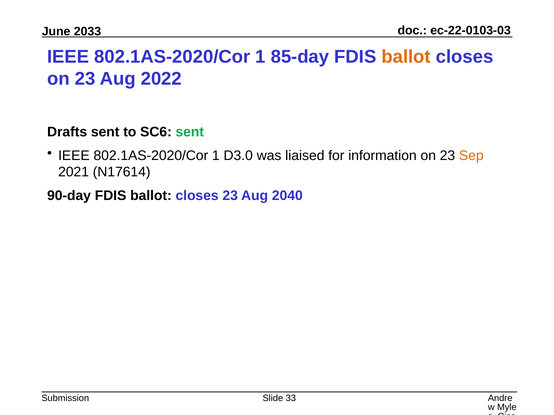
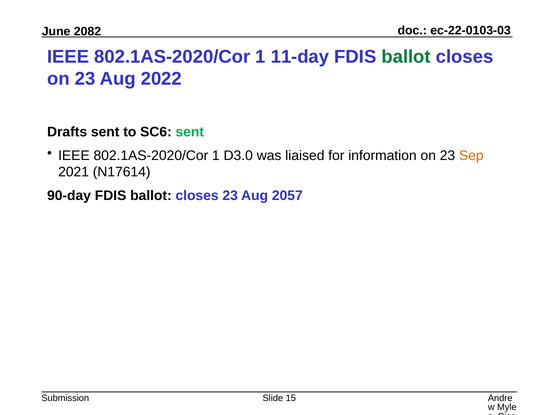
2033: 2033 -> 2082 (87, 31)
85-day: 85-day -> 11-day (300, 57)
ballot colour: orange -> green (406, 57)
2040: 2040 -> 2057 (287, 196)
33: 33 -> 15 (291, 398)
